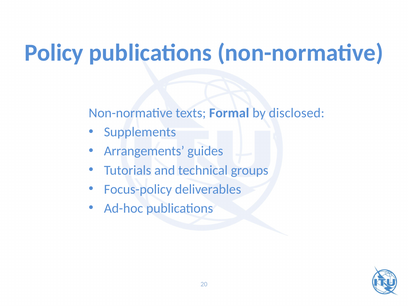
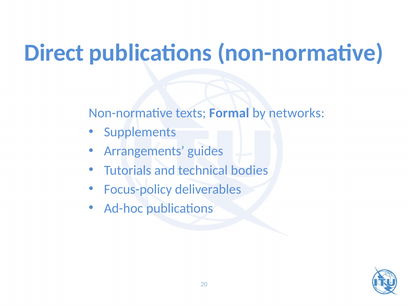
Policy: Policy -> Direct (54, 53)
disclosed: disclosed -> networks (297, 113)
groups: groups -> bodies (249, 170)
